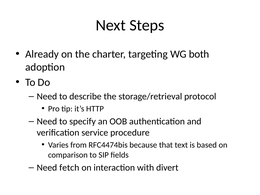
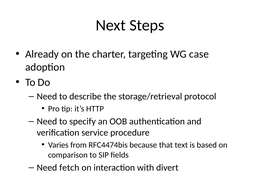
both: both -> case (199, 54)
